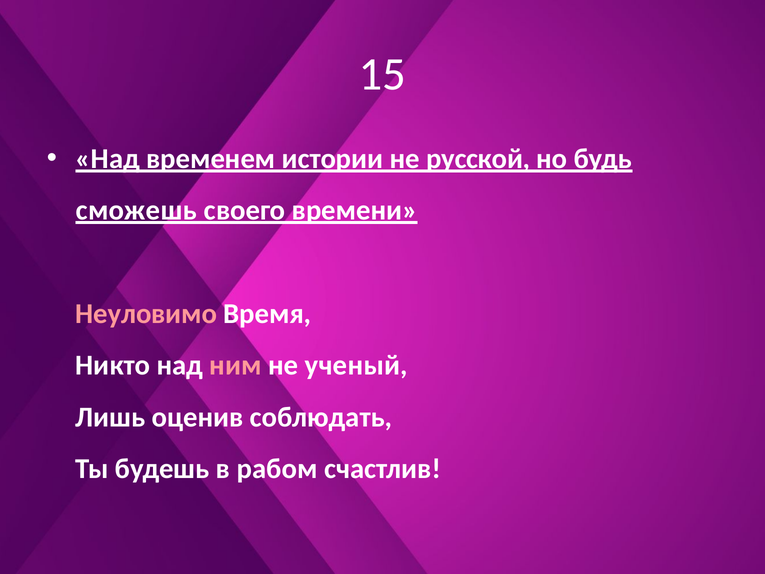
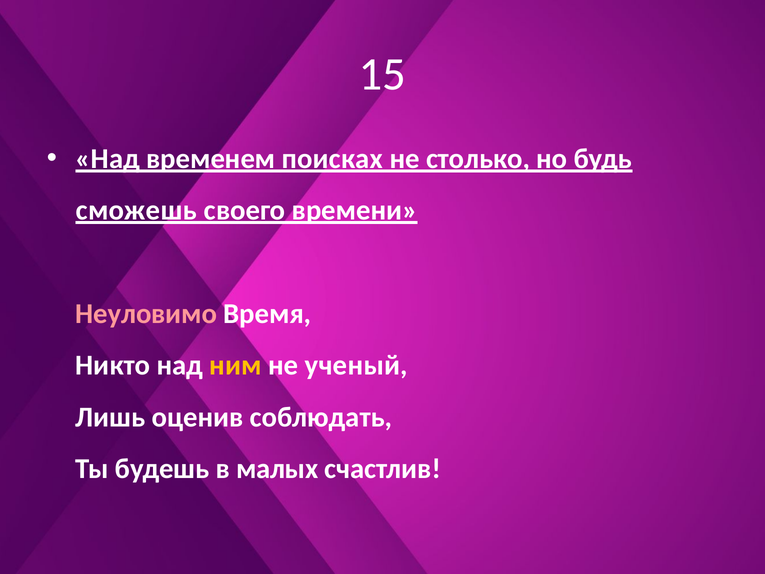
истории: истории -> поисках (332, 158)
русской: русской -> столько (478, 158)
ним colour: pink -> yellow (236, 365)
рабом: рабом -> малых (277, 469)
